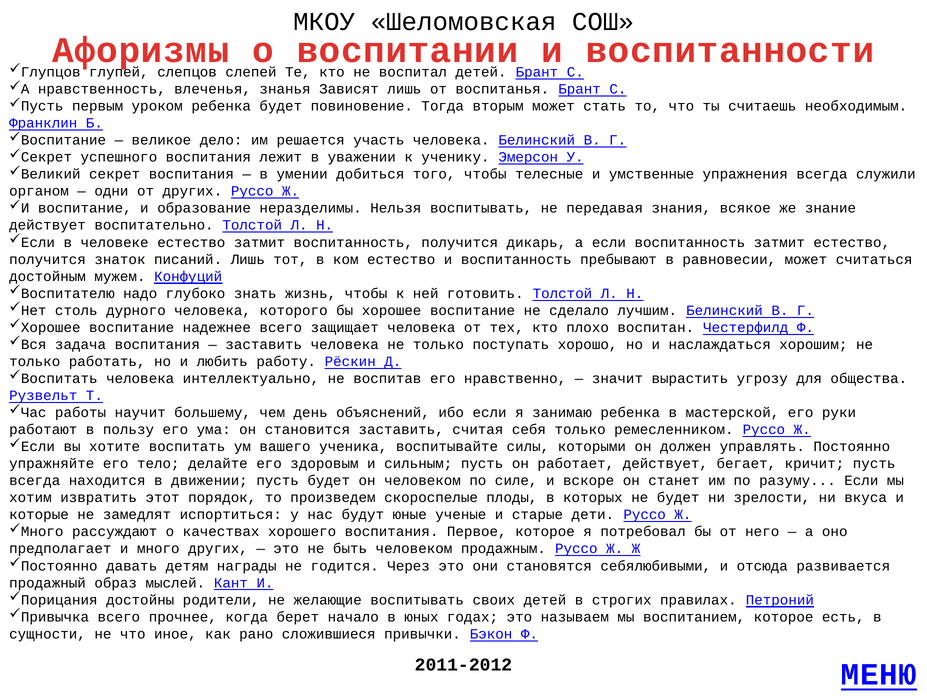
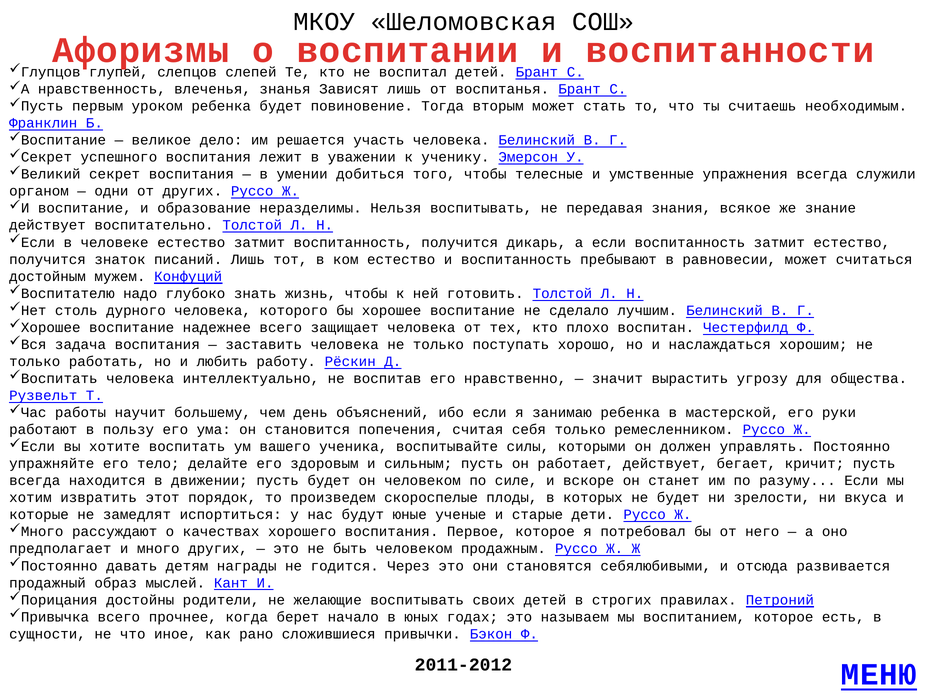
становится заставить: заставить -> попечения (401, 429)
